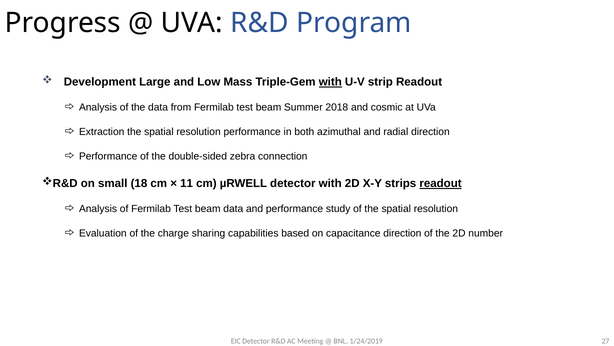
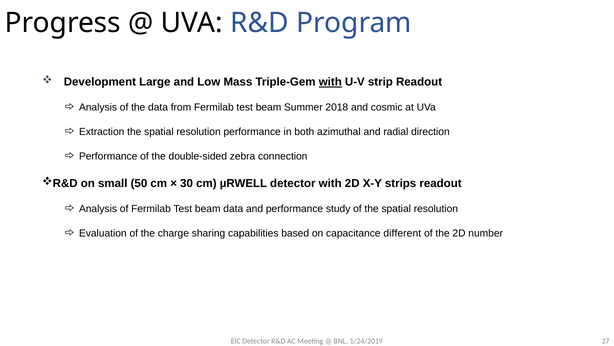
18: 18 -> 50 (139, 183)
11: 11 -> 30 (187, 183)
readout underline: present -> none (441, 183)
capacitance direction: direction -> different (402, 233)
